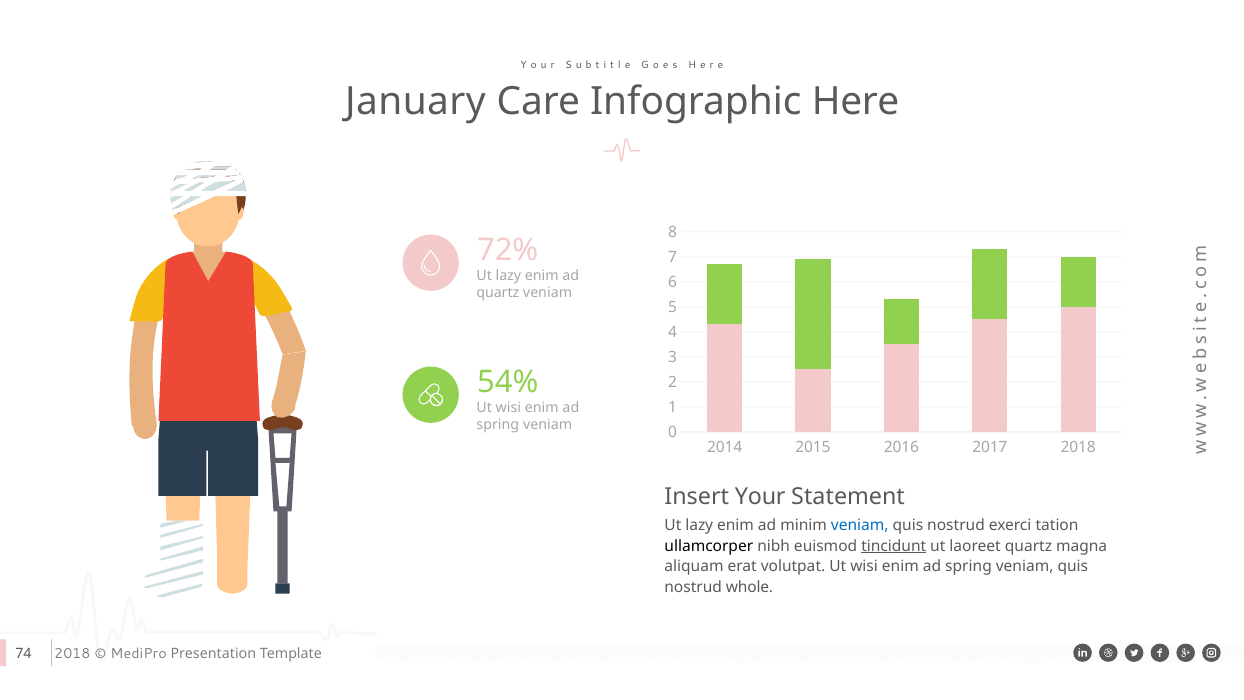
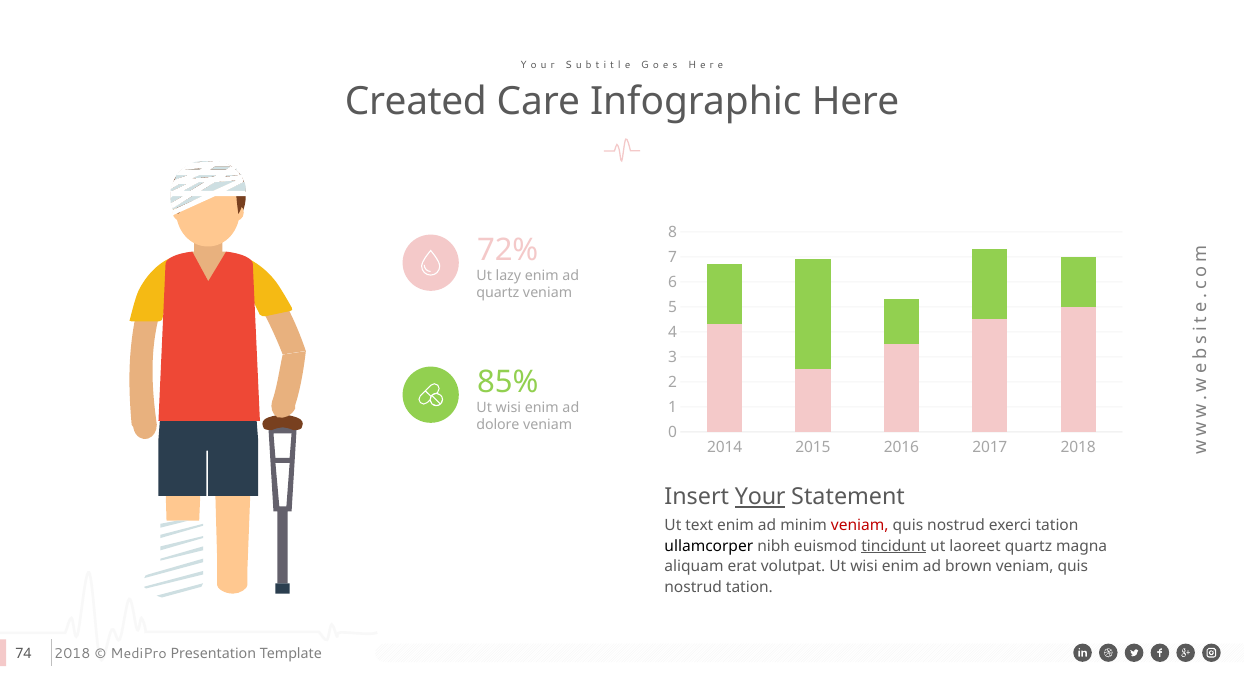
January: January -> Created (416, 101)
54%: 54% -> 85% (508, 382)
spring: spring -> dolore (498, 425)
Your underline: none -> present (760, 497)
lazy: lazy -> text (699, 526)
veniam colour: blue -> red (860, 526)
spring: spring -> brown (969, 566)
nostrud whole: whole -> tation (749, 587)
